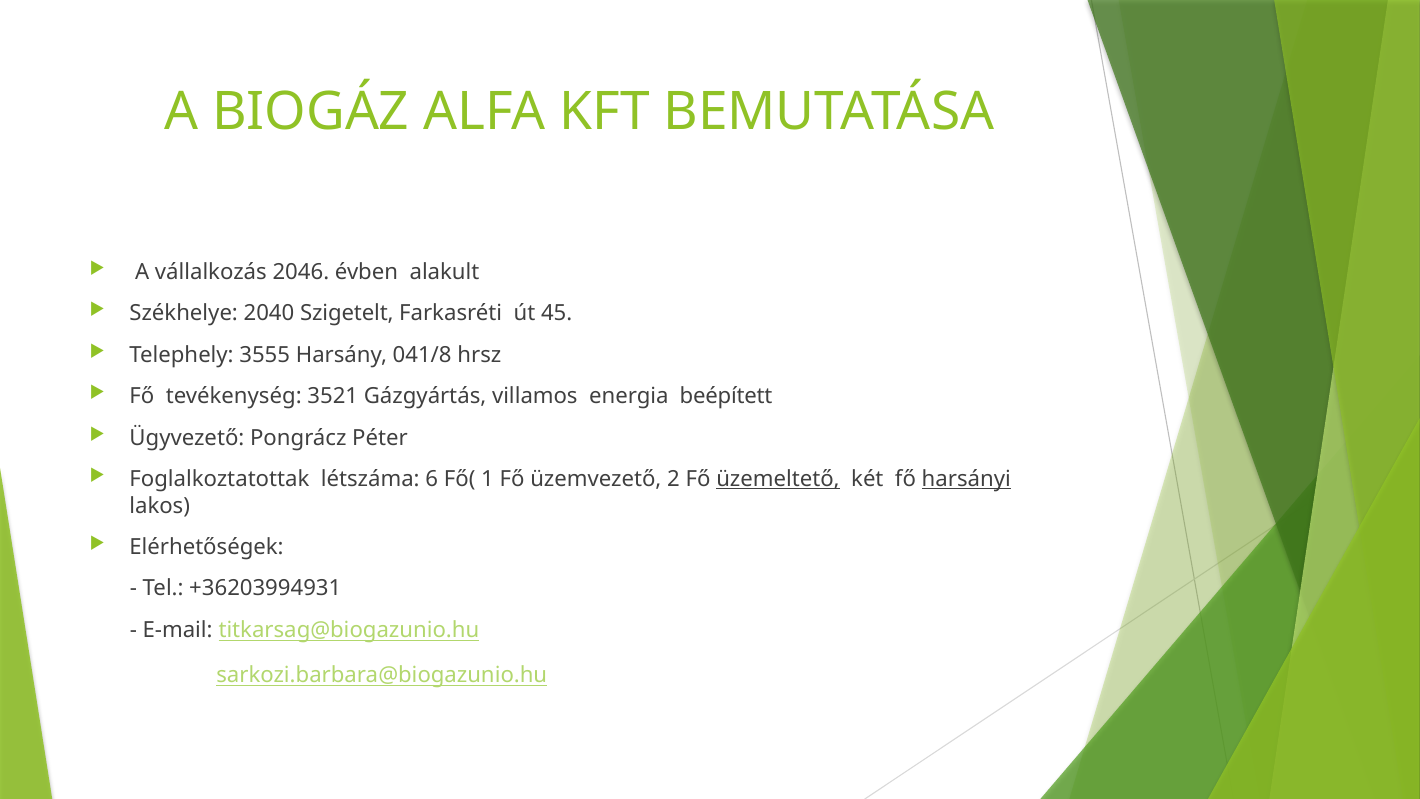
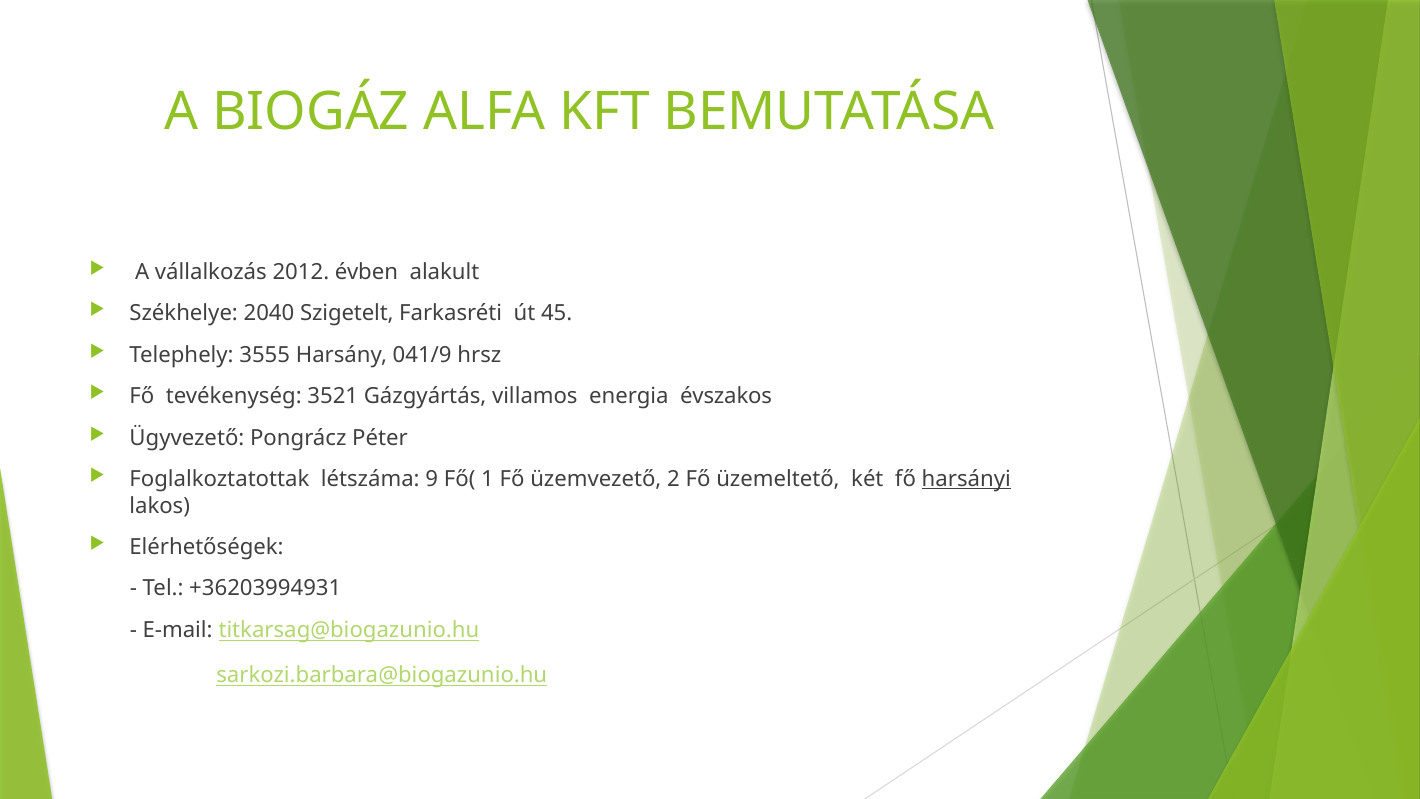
2046: 2046 -> 2012 (301, 272)
041/8: 041/8 -> 041/9 (422, 355)
beépített: beépített -> évszakos (726, 396)
6: 6 -> 9 (432, 479)
üzemeltető underline: present -> none (778, 479)
